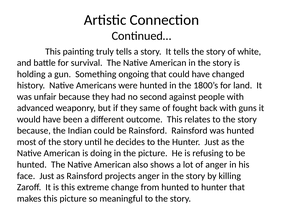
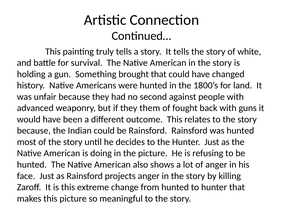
ongoing: ongoing -> brought (134, 74)
same: same -> them (150, 108)
